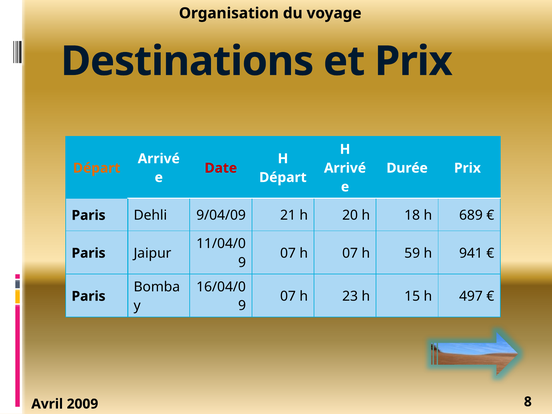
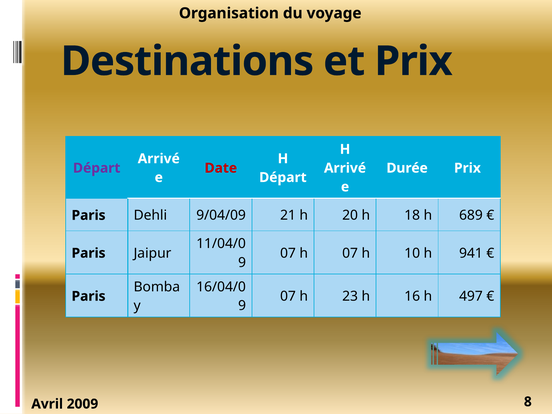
Départ colour: orange -> purple (97, 168)
59: 59 -> 10 (412, 253)
15: 15 -> 16 (412, 296)
